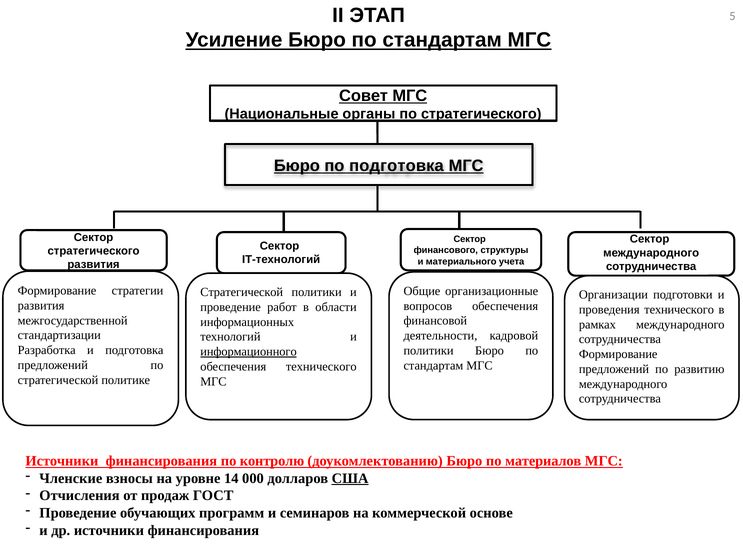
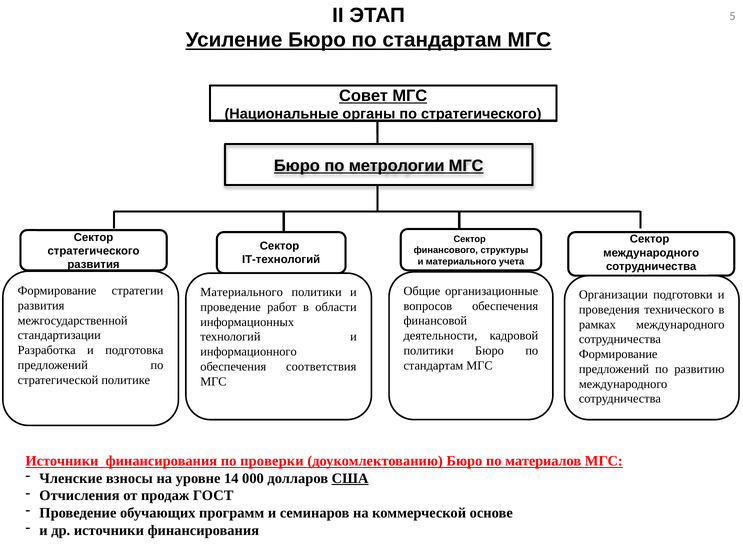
по подготовка: подготовка -> метрологии (397, 166)
Стратегической: Стратегической -> Материального (242, 292)
информационного underline: present -> none (249, 351)
обеспечения технического: технического -> соответствия (321, 366)
контролю: контролю -> проверки (272, 460)
